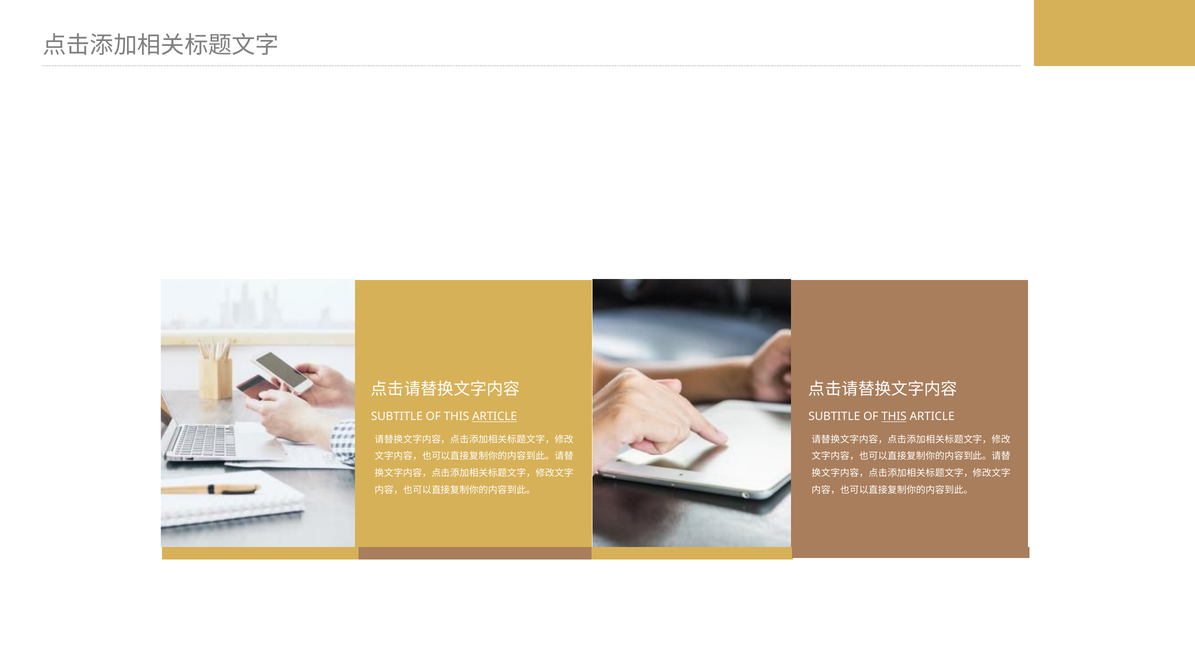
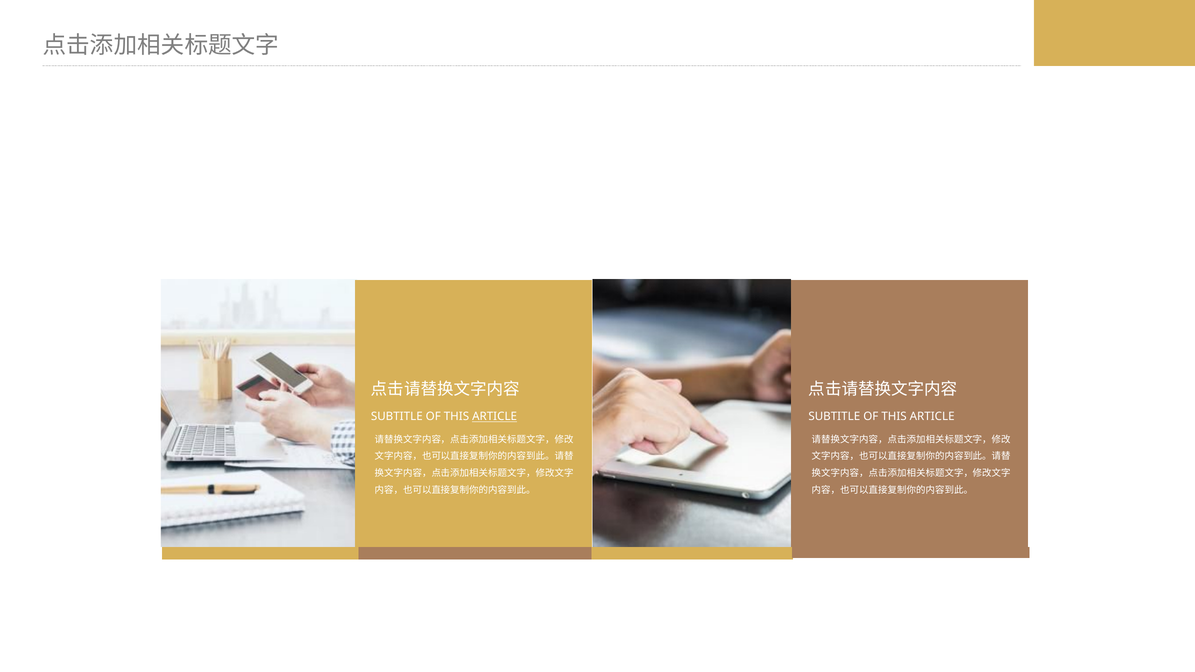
THIS underline: present -> none (894, 417)
